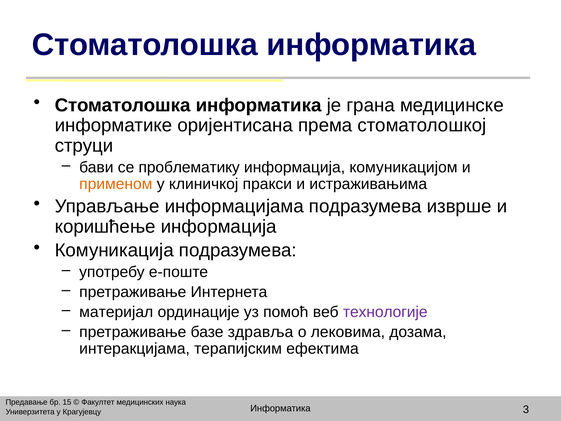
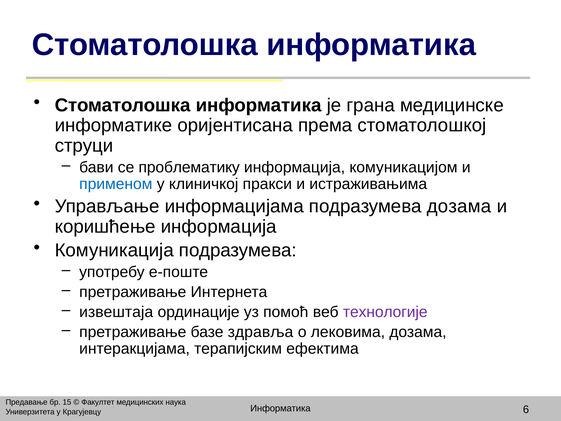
применом colour: orange -> blue (116, 184)
подразумева изврше: изврше -> дозама (459, 206)
материјал: материјал -> извештаја (116, 312)
3: 3 -> 6 (526, 409)
